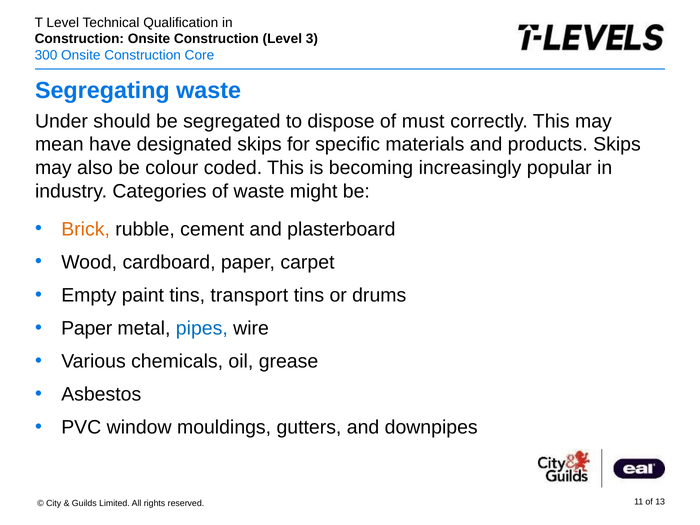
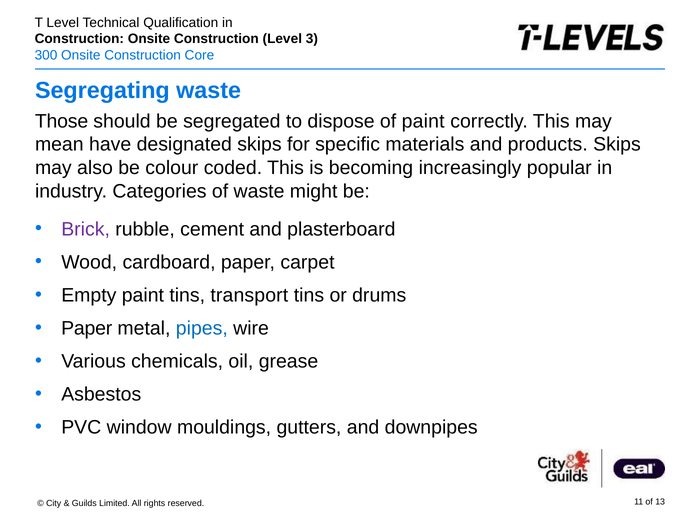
Under: Under -> Those (62, 121)
of must: must -> paint (423, 121)
Brick colour: orange -> purple (86, 229)
